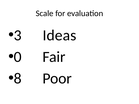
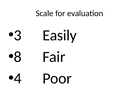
Ideas: Ideas -> Easily (60, 35)
0: 0 -> 8 (18, 57)
8: 8 -> 4 (18, 79)
